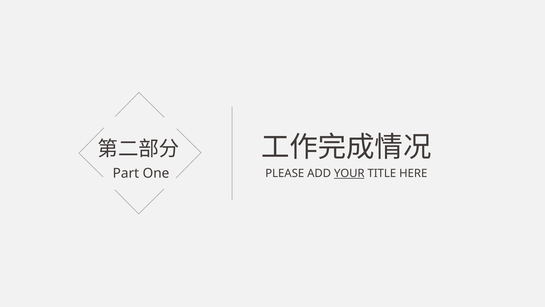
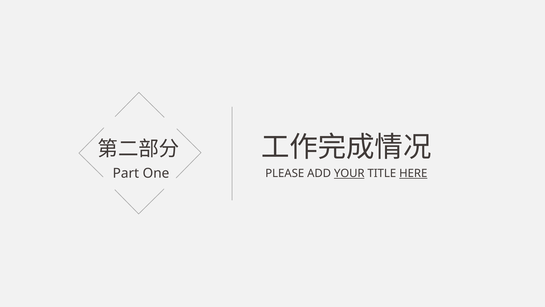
HERE underline: none -> present (413, 173)
